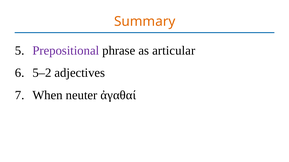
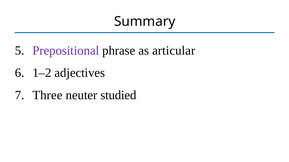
Summary colour: orange -> black (145, 21)
5–2: 5–2 -> 1–2 (42, 73)
When: When -> Three (47, 95)
ἀγαθαί: ἀγαθαί -> studied (118, 95)
